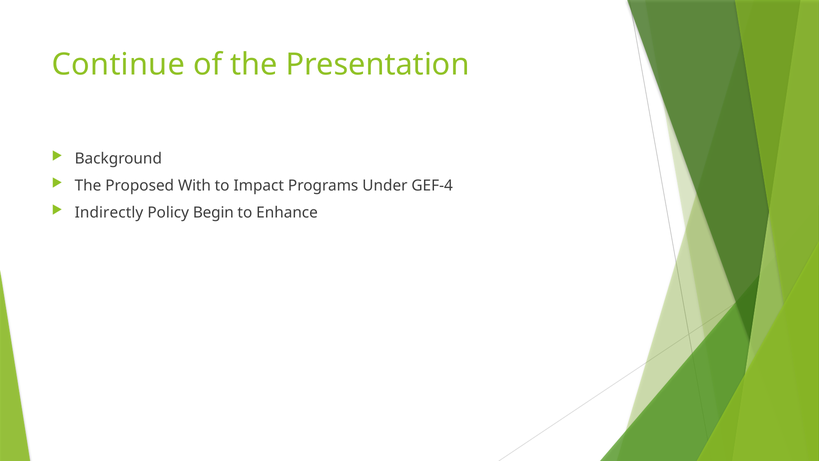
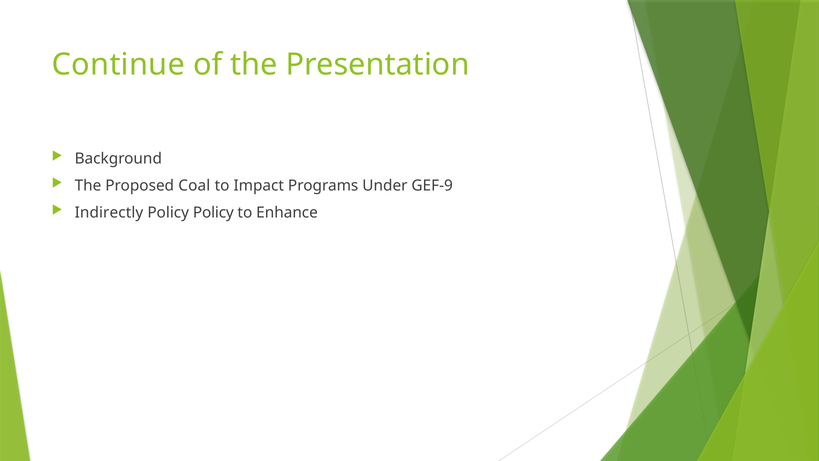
With: With -> Coal (194, 185)
GEF-4: GEF-4 -> GEF-9 (432, 185)
Policy Begin: Begin -> Policy (213, 212)
